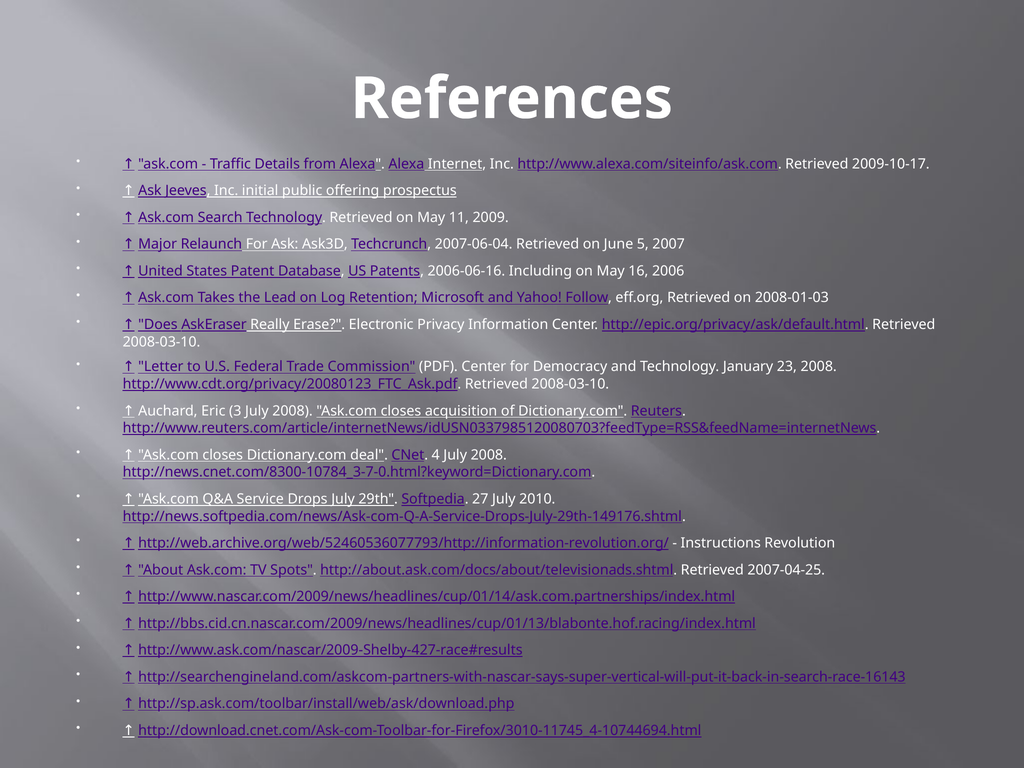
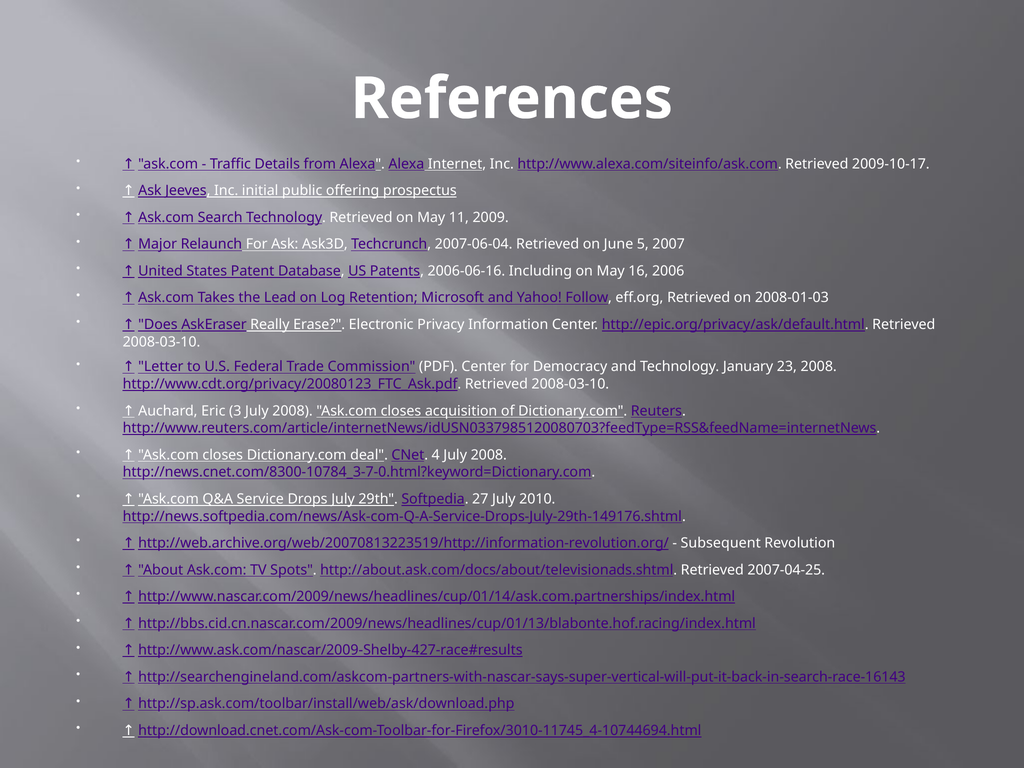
http://web.archive.org/web/52460536077793/http://information-revolution.org/: http://web.archive.org/web/52460536077793/http://information-revolution.org/ -> http://web.archive.org/web/20070813223519/http://information-revolution.org/ (404, 543)
Instructions: Instructions -> Subsequent (721, 543)
